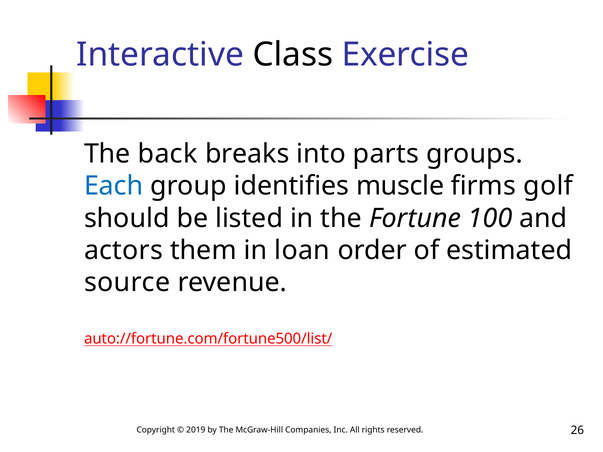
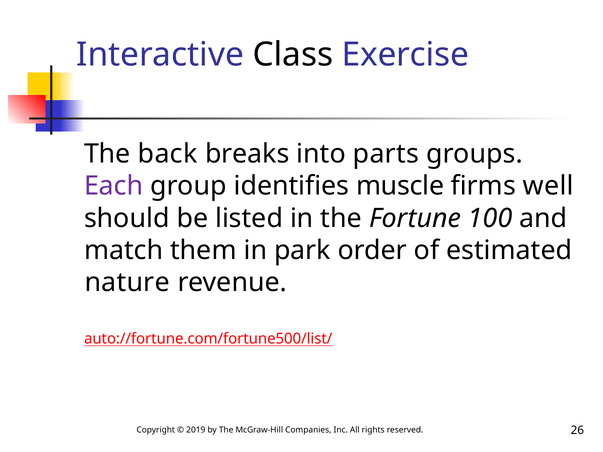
Each colour: blue -> purple (114, 186)
golf: golf -> well (548, 186)
actors: actors -> match (124, 251)
loan: loan -> park (302, 251)
source: source -> nature (127, 283)
